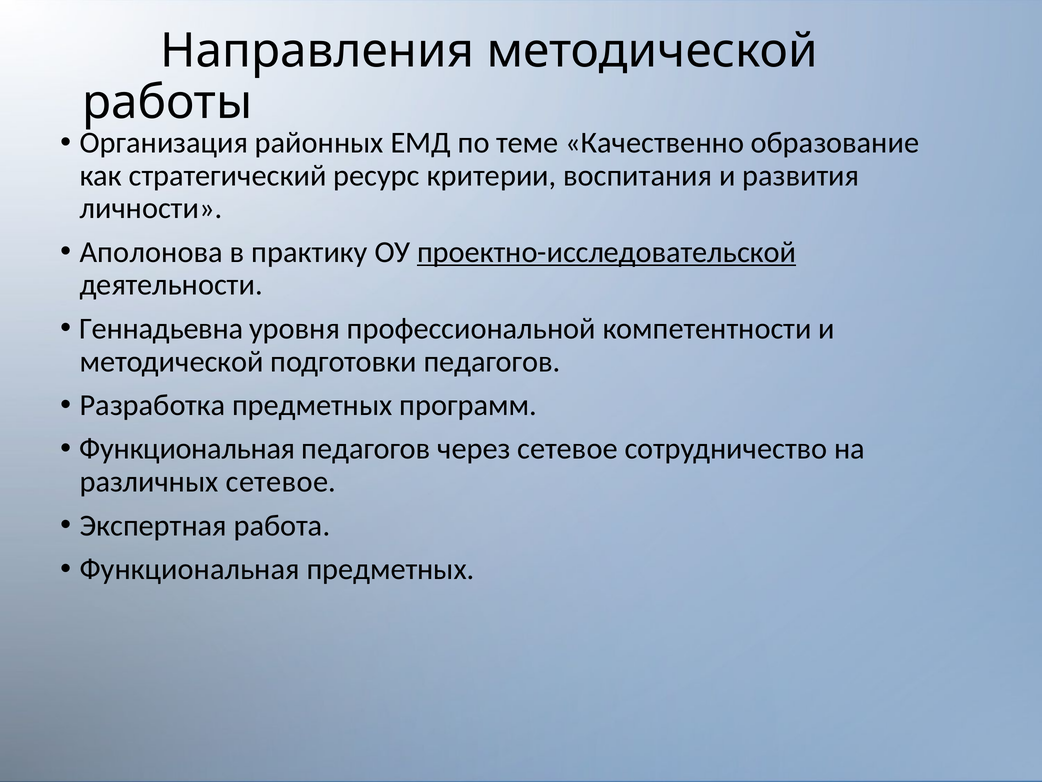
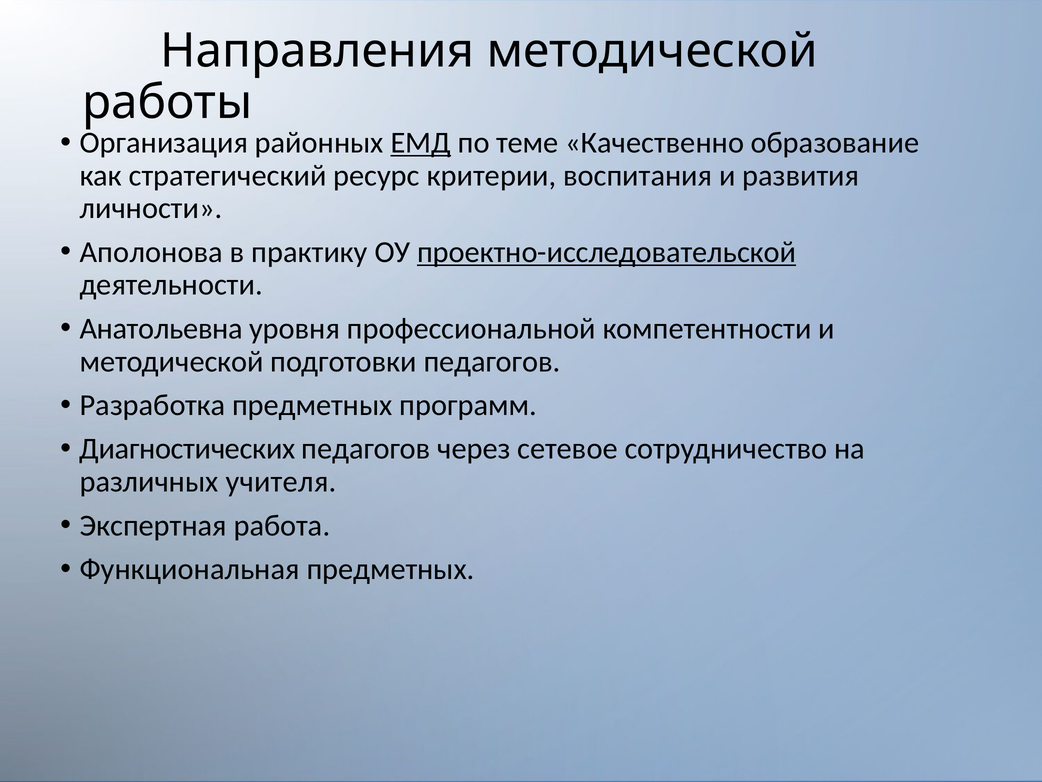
ЕМД underline: none -> present (421, 143)
Геннадьевна: Геннадьевна -> Анатольевна (161, 328)
Функциональная: Функциональная -> Диагностических (187, 449)
различных сетевое: сетевое -> учителя (281, 481)
